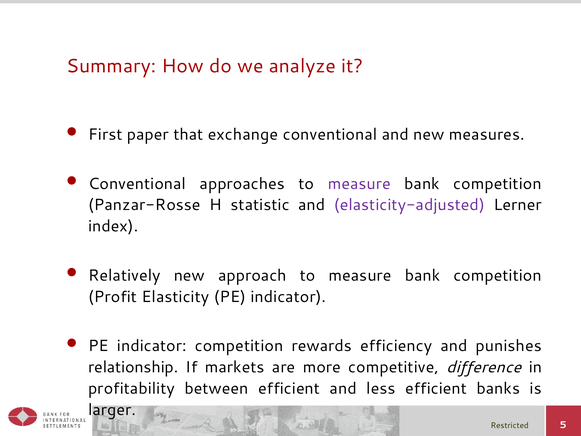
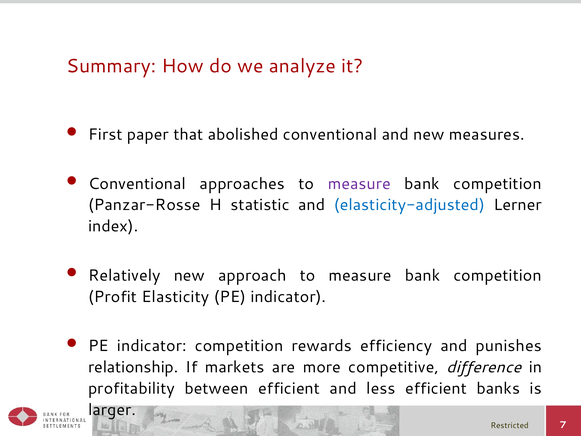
exchange: exchange -> abolished (243, 135)
elasticity-adjusted colour: purple -> blue (409, 205)
5: 5 -> 7 (563, 425)
